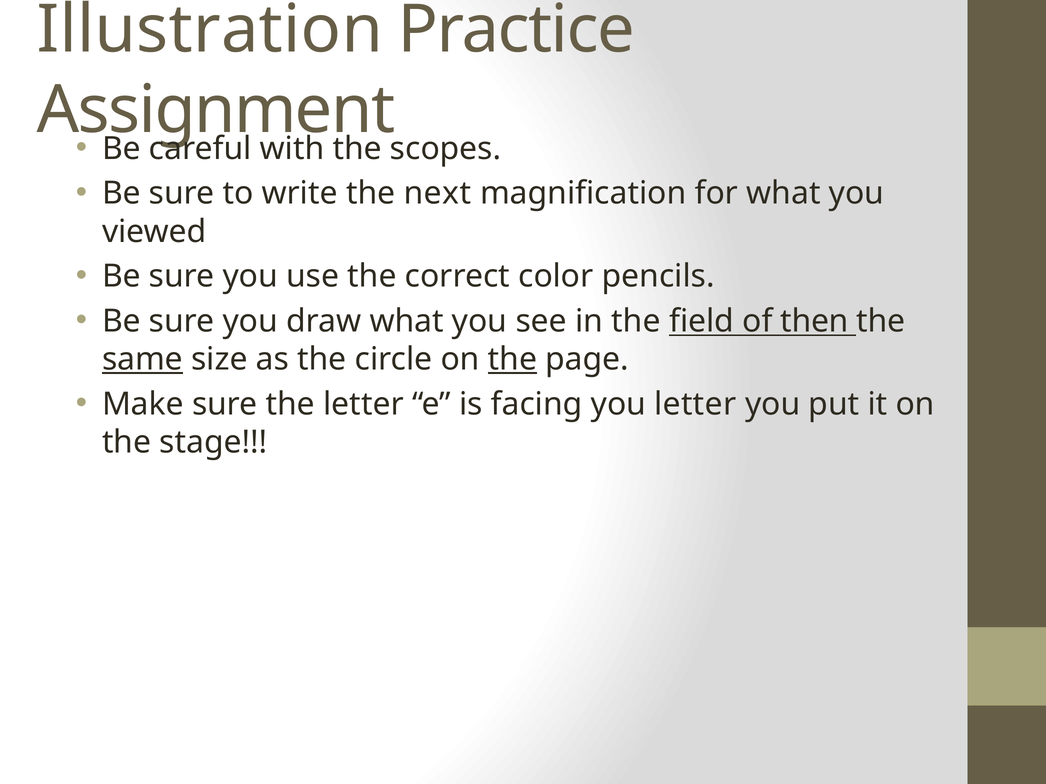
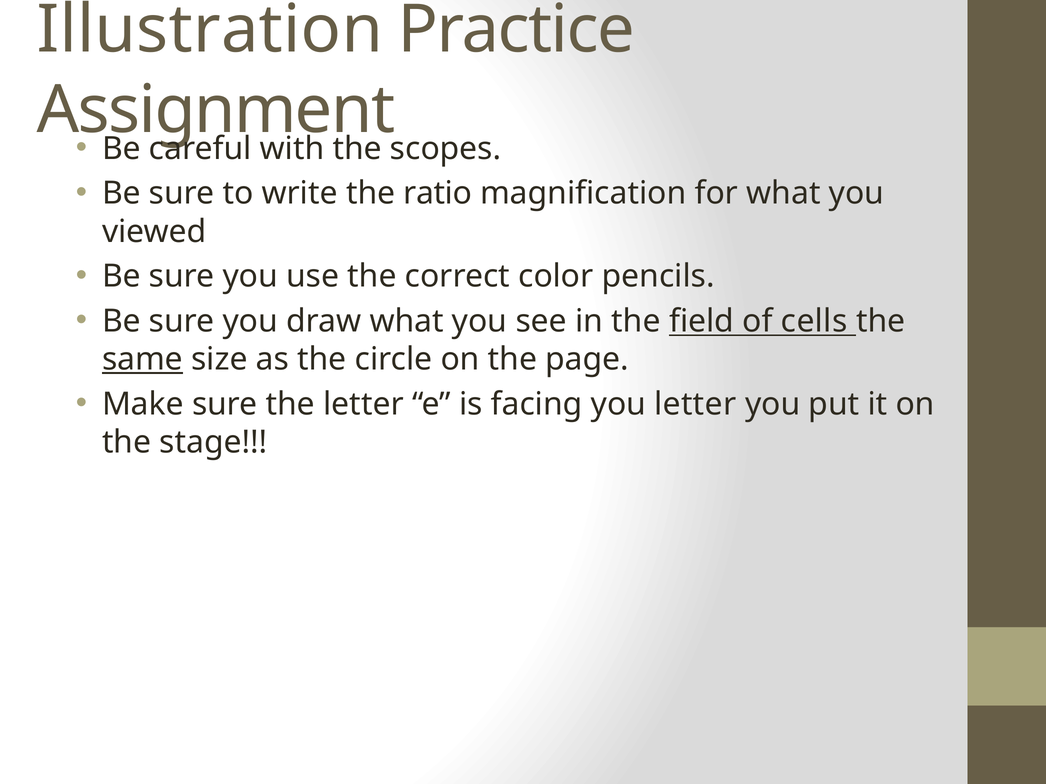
next: next -> ratio (438, 193)
then: then -> cells (814, 321)
the underline: present -> none (512, 360)
